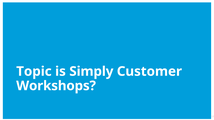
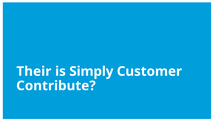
Topic: Topic -> Their (34, 72)
Workshops: Workshops -> Contribute (56, 86)
